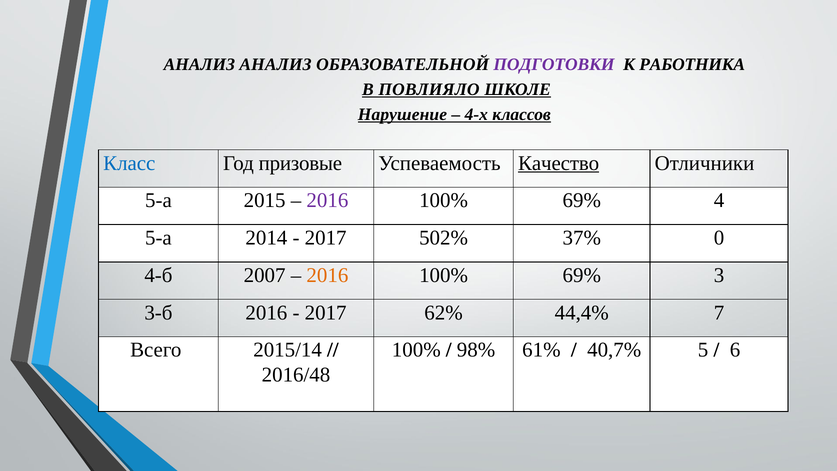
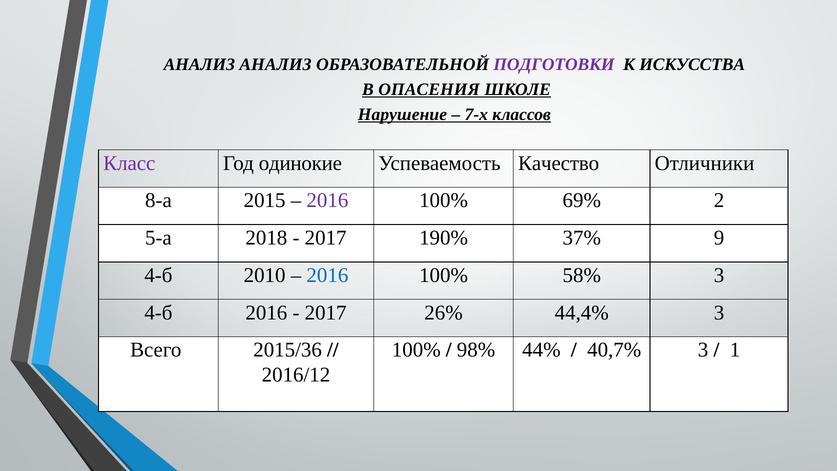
РАБОТНИКА: РАБОТНИКА -> ИСКУССТВА (692, 64)
ПОВЛИЯЛО: ПОВЛИЯЛО -> ОПАСЕНИЯ (429, 89)
4-х: 4-х -> 7-х (476, 114)
Класс colour: blue -> purple (129, 163)
призовые: призовые -> одинокие (300, 163)
Качество underline: present -> none (559, 163)
5-а: 5-а -> 8-а (158, 200)
4: 4 -> 2 (719, 200)
2014: 2014 -> 2018 (266, 238)
502%: 502% -> 190% (444, 238)
0: 0 -> 9 (719, 238)
2007: 2007 -> 2010 (265, 275)
2016 colour: orange -> blue (327, 275)
69%: 69% -> 58% (582, 275)
3-б: 3-б -> 4-б (158, 313)
62%: 62% -> 26% (444, 313)
44,4% 7: 7 -> 3 (719, 313)
2015/14: 2015/14 -> 2015/36 (288, 350)
61%: 61% -> 44% (541, 350)
40,7% 5: 5 -> 3 (703, 350)
6: 6 -> 1 (735, 350)
2016/48: 2016/48 -> 2016/12 (296, 375)
